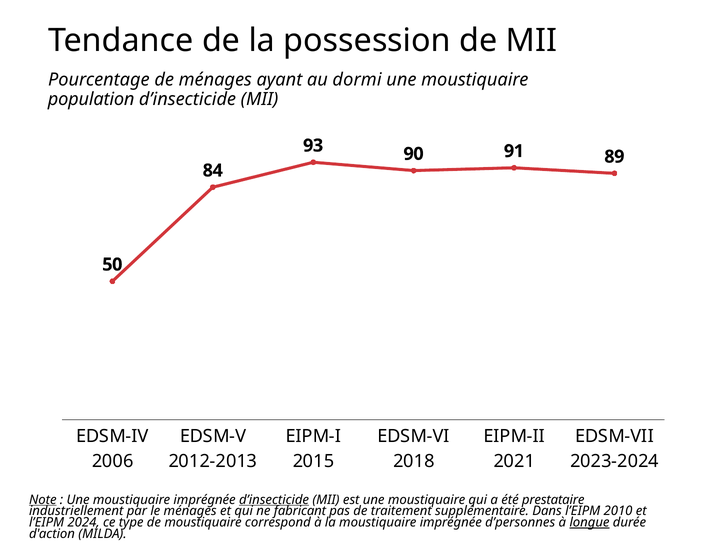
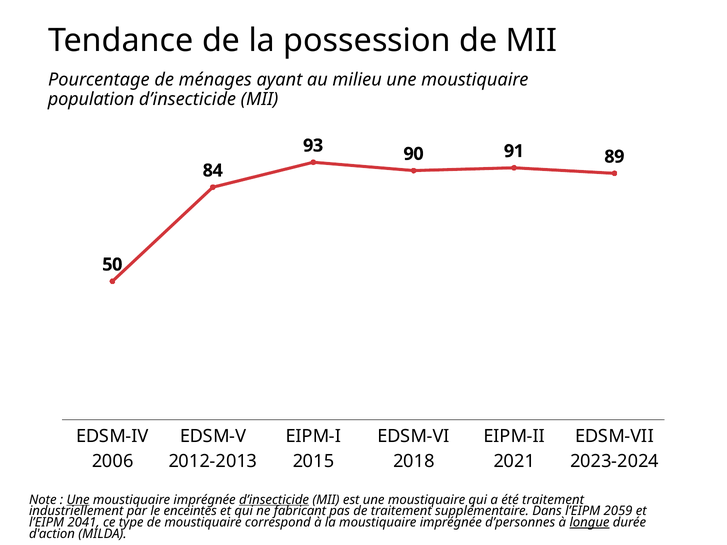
dormi: dormi -> milieu (357, 80)
Note underline: present -> none (43, 500)
Une underline: none -> present (78, 500)
été prestataire: prestataire -> traitement (553, 500)
le ménages: ménages -> enceintes (190, 511)
2010: 2010 -> 2059 (618, 511)
2024: 2024 -> 2041 (84, 523)
